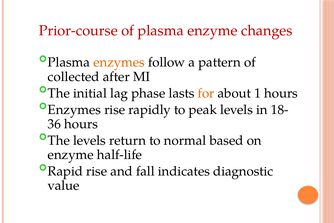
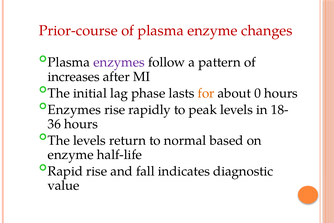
enzymes colour: orange -> purple (119, 62)
collected: collected -> increases (74, 77)
1: 1 -> 0 (258, 93)
